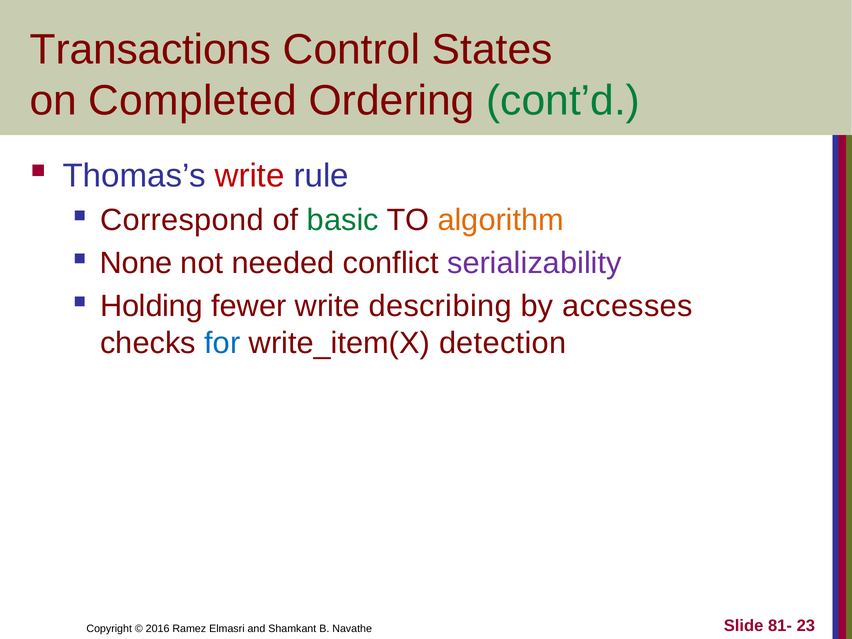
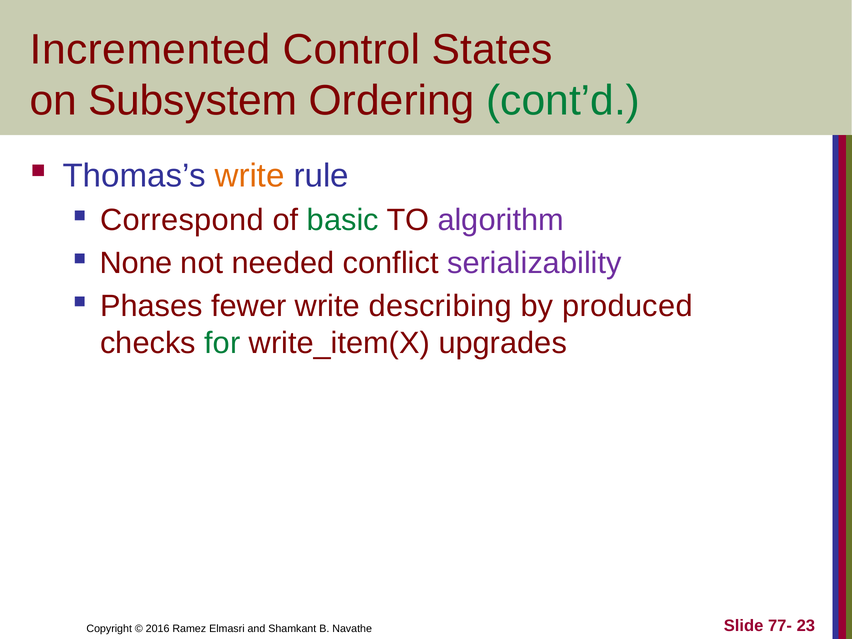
Transactions: Transactions -> Incremented (150, 50)
Completed: Completed -> Subsystem (193, 101)
write colour: red -> orange (250, 176)
algorithm colour: orange -> purple (501, 220)
Holding: Holding -> Phases (151, 306)
accesses: accesses -> produced (627, 306)
for colour: blue -> green (222, 343)
detection: detection -> upgrades (503, 343)
81-: 81- -> 77- (780, 626)
